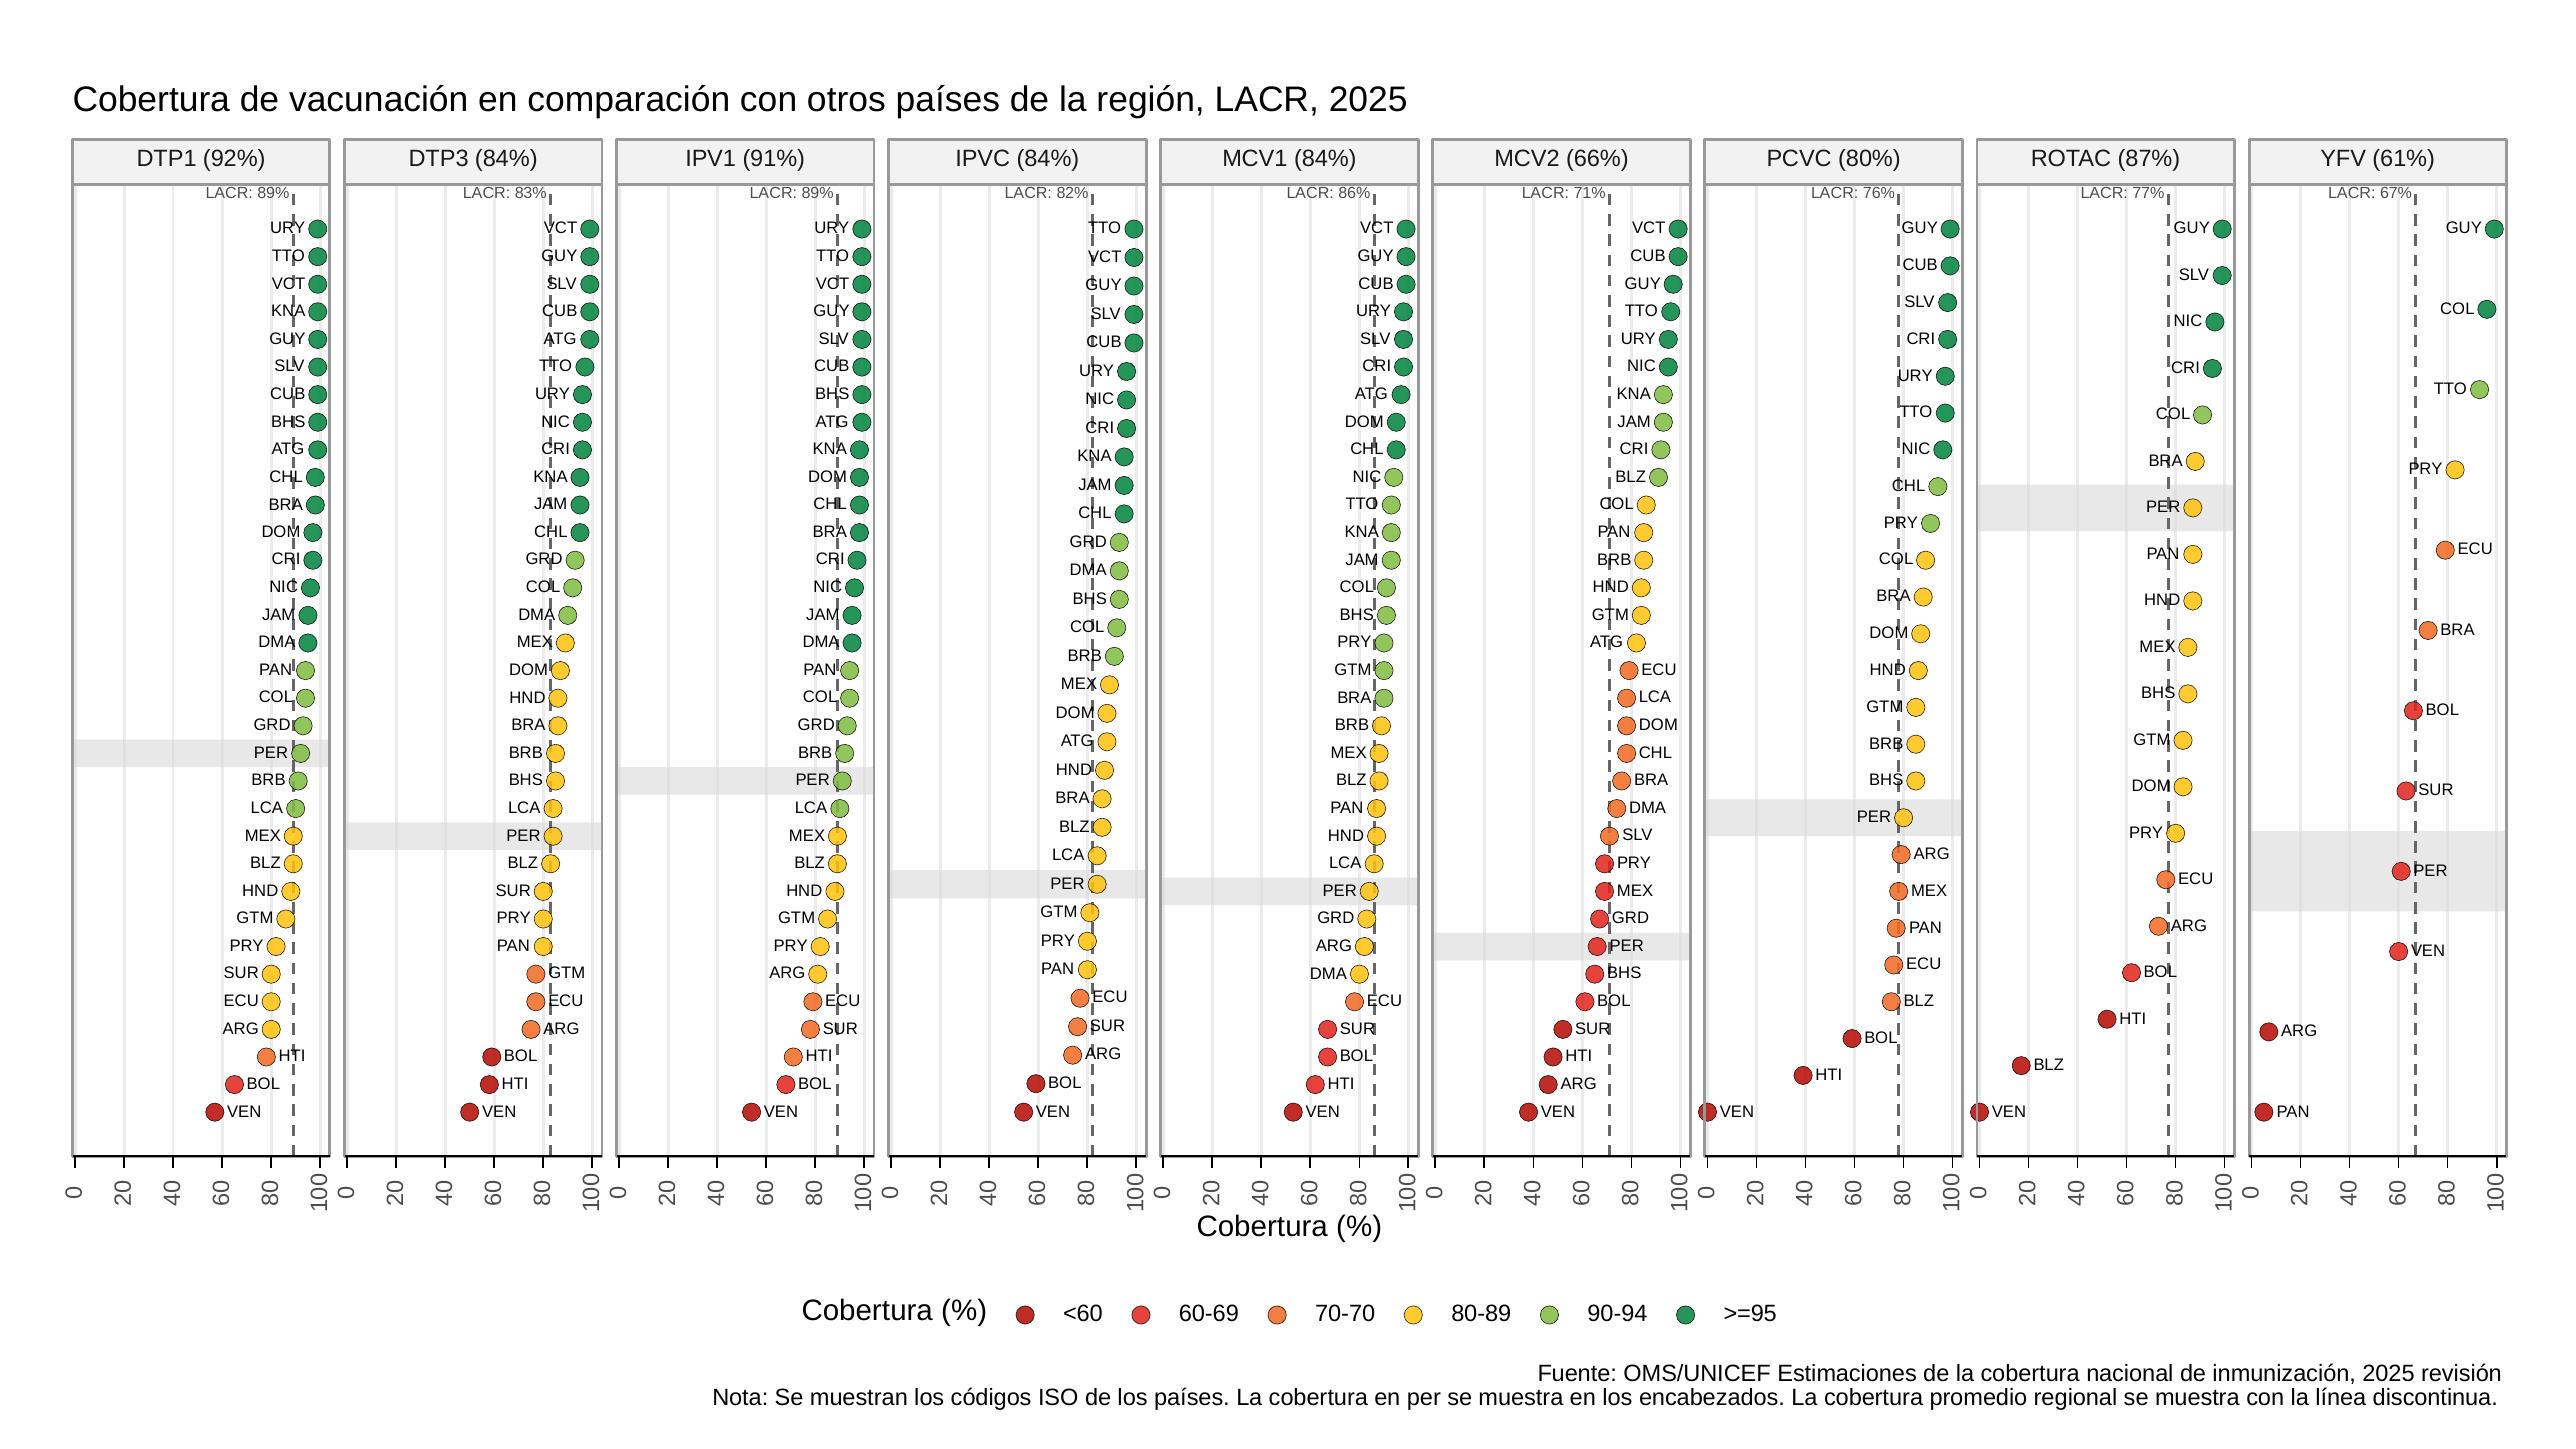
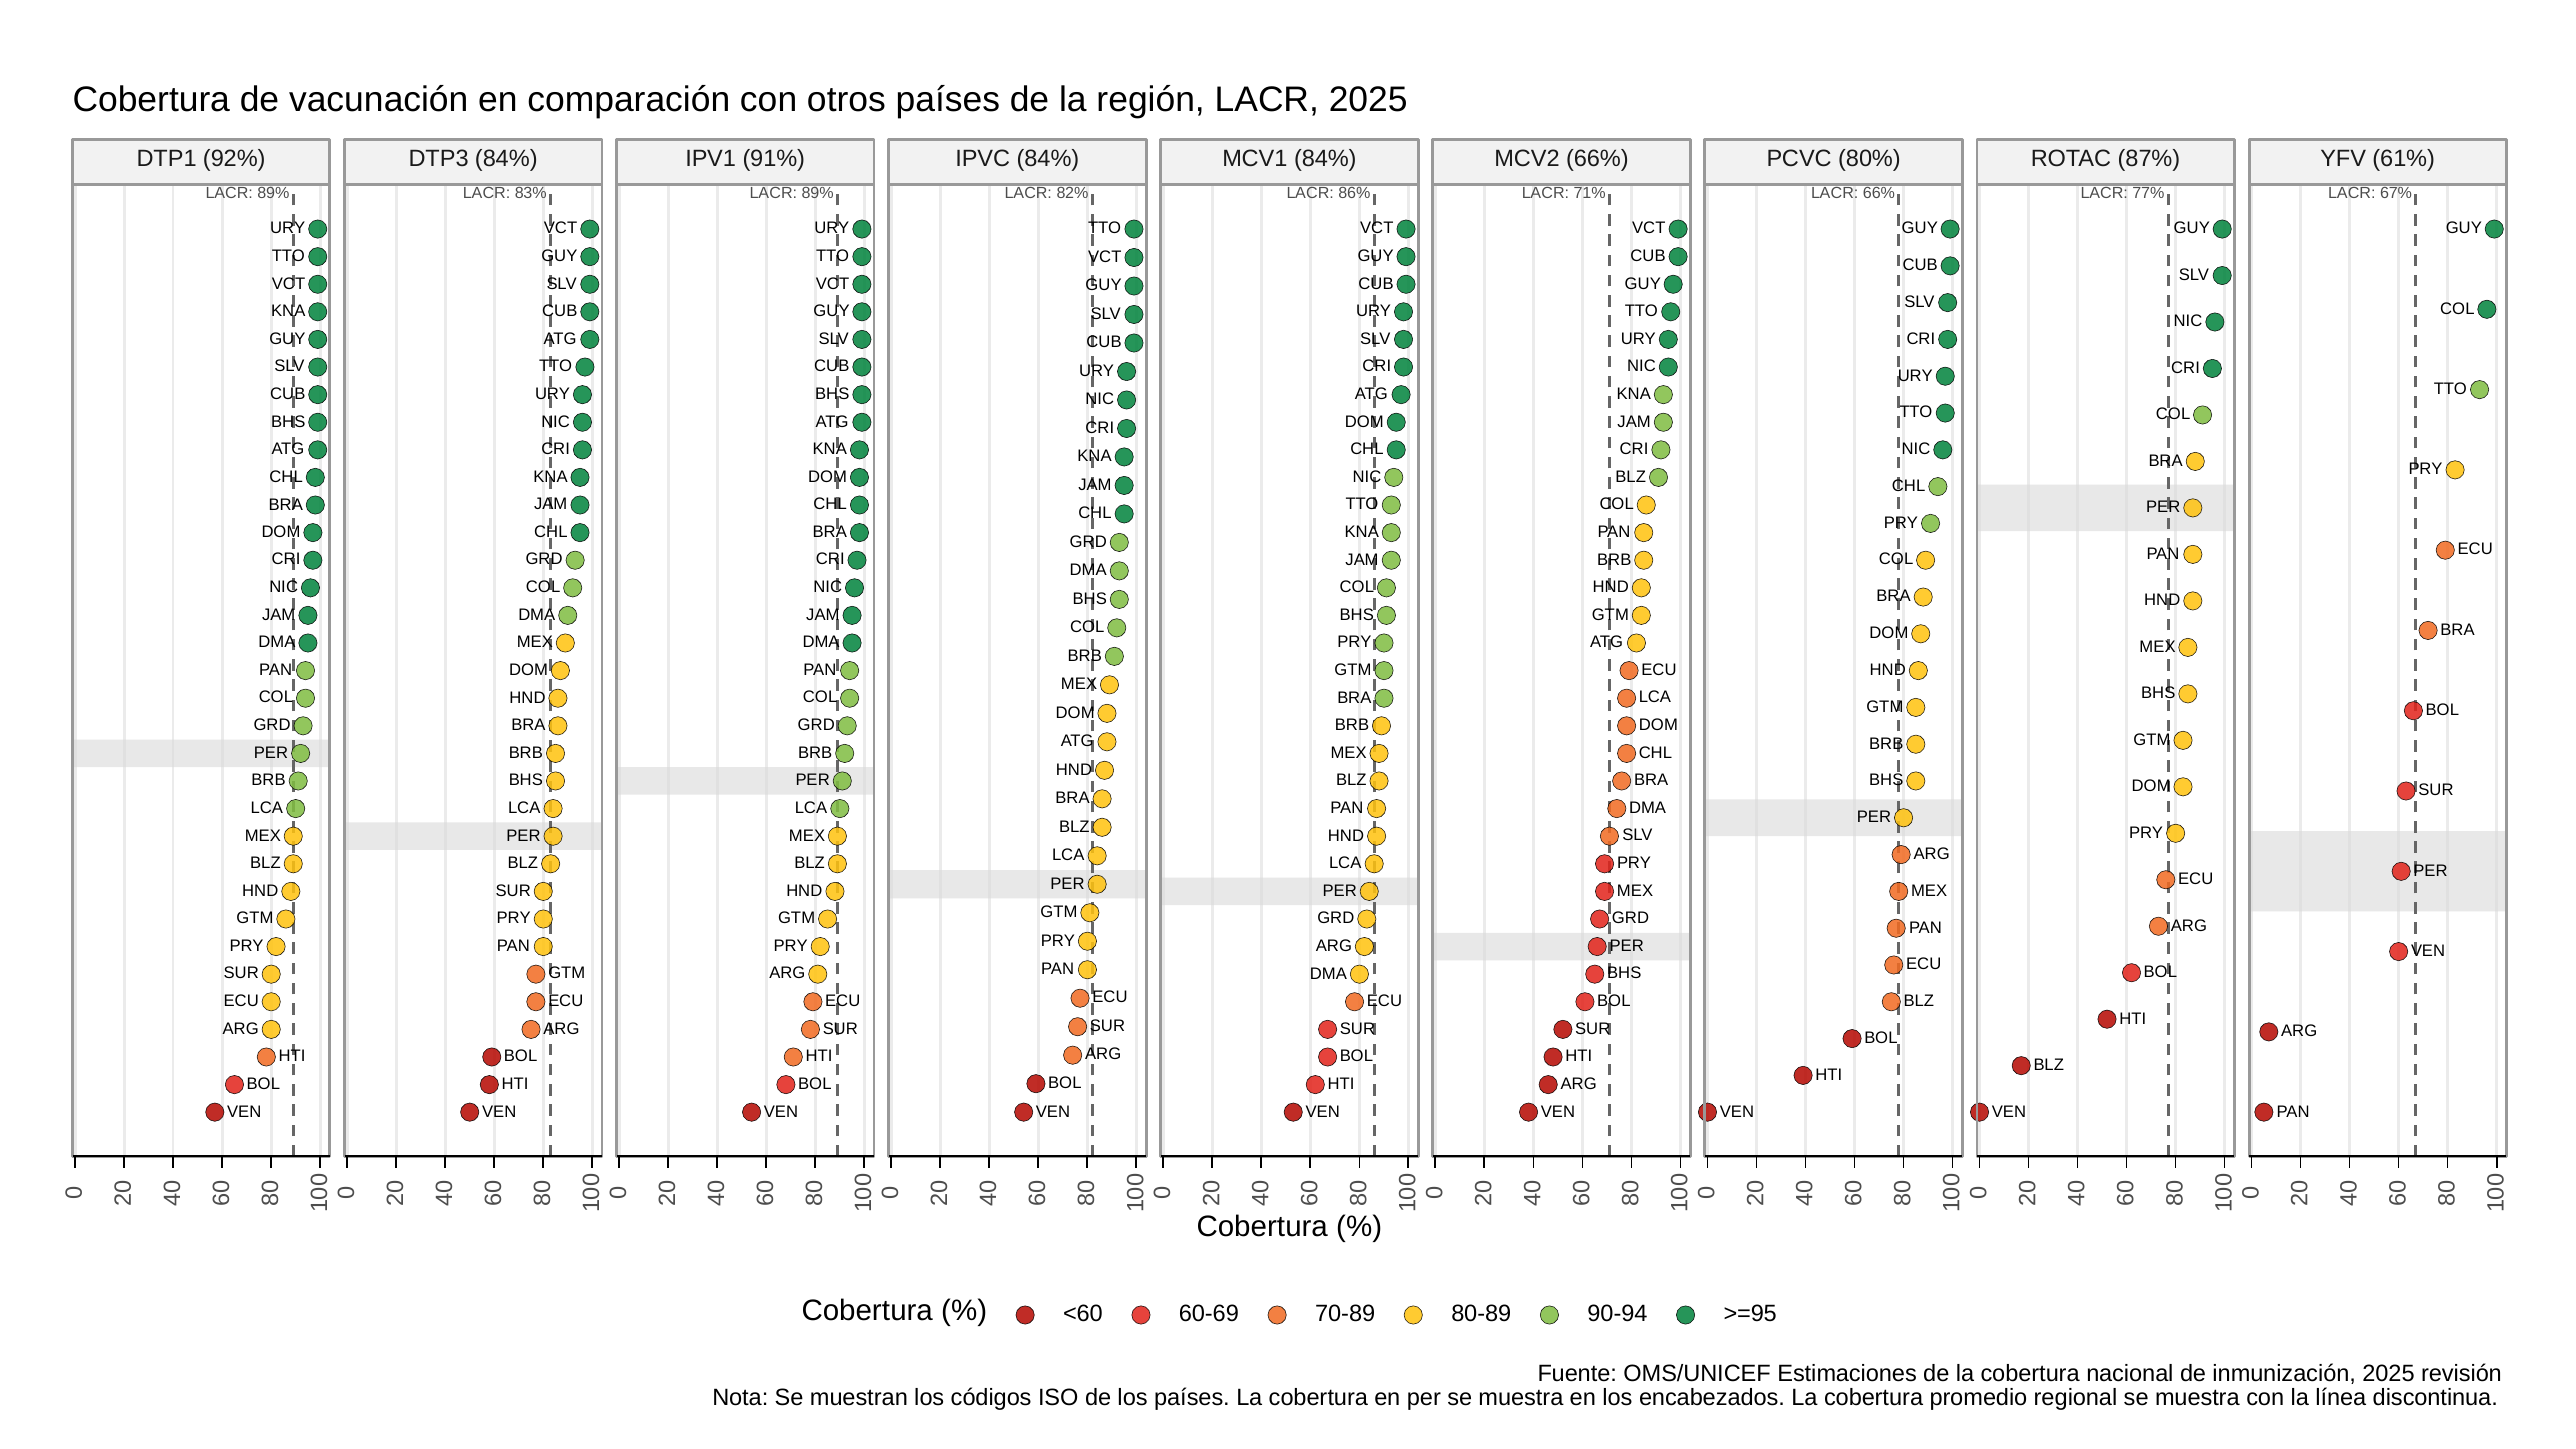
LACR 76%: 76% -> 66% (1879, 193)
70-70: 70-70 -> 70-89 (1345, 1314)
